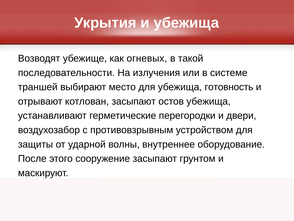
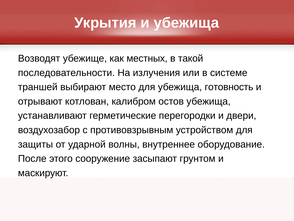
огневых: огневых -> местных (147, 58)
котлован засыпают: засыпают -> калибром (134, 101)
